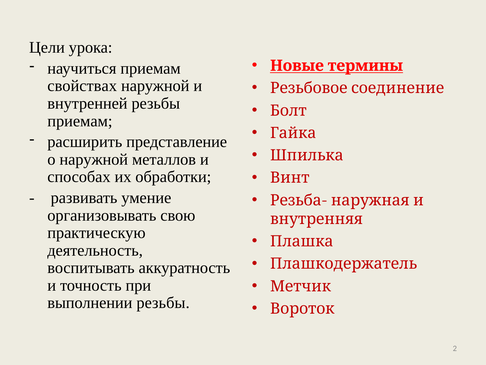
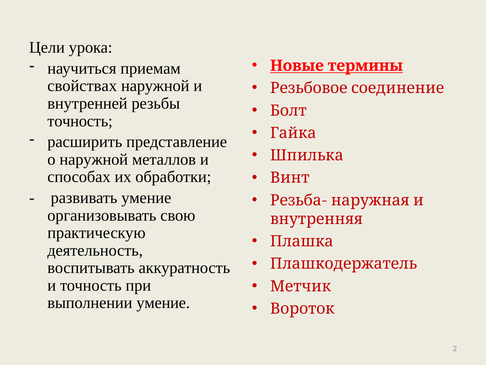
приемам: приемам -> точность (80, 121)
выполнении резьбы: резьбы -> умение (163, 303)
